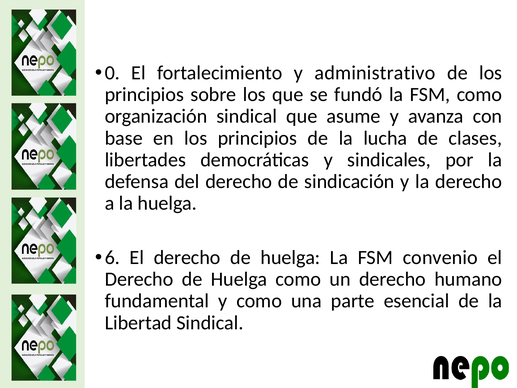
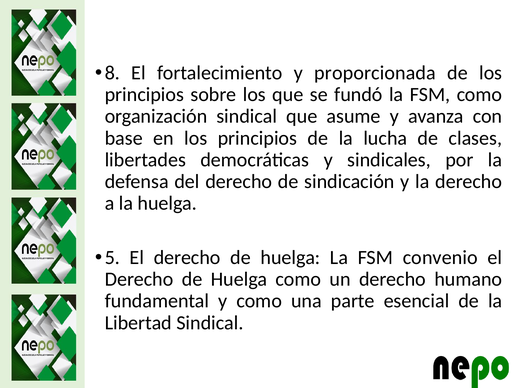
0: 0 -> 8 (112, 73)
administrativo: administrativo -> proporcionada (375, 73)
6: 6 -> 5 (112, 257)
